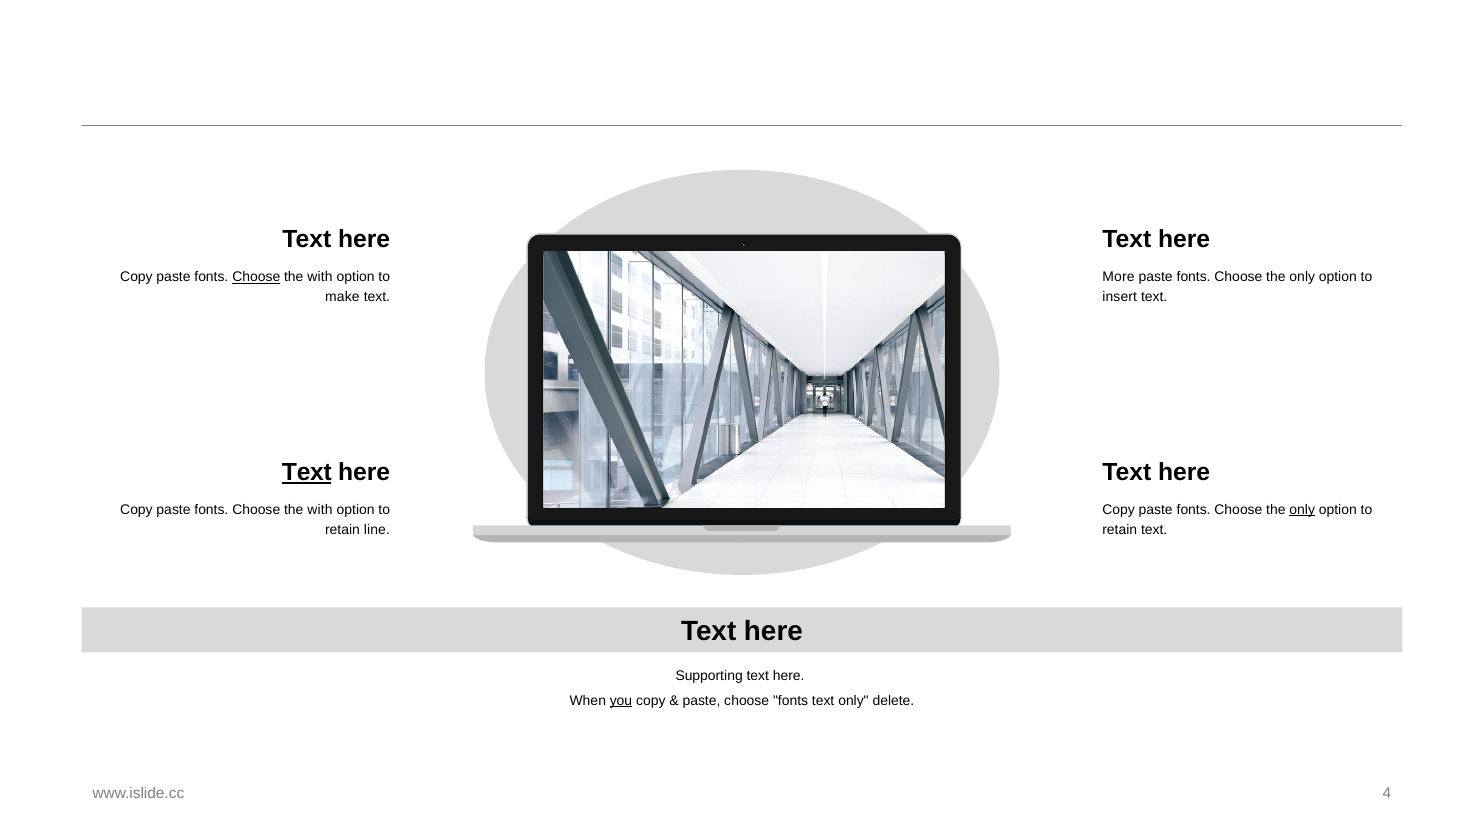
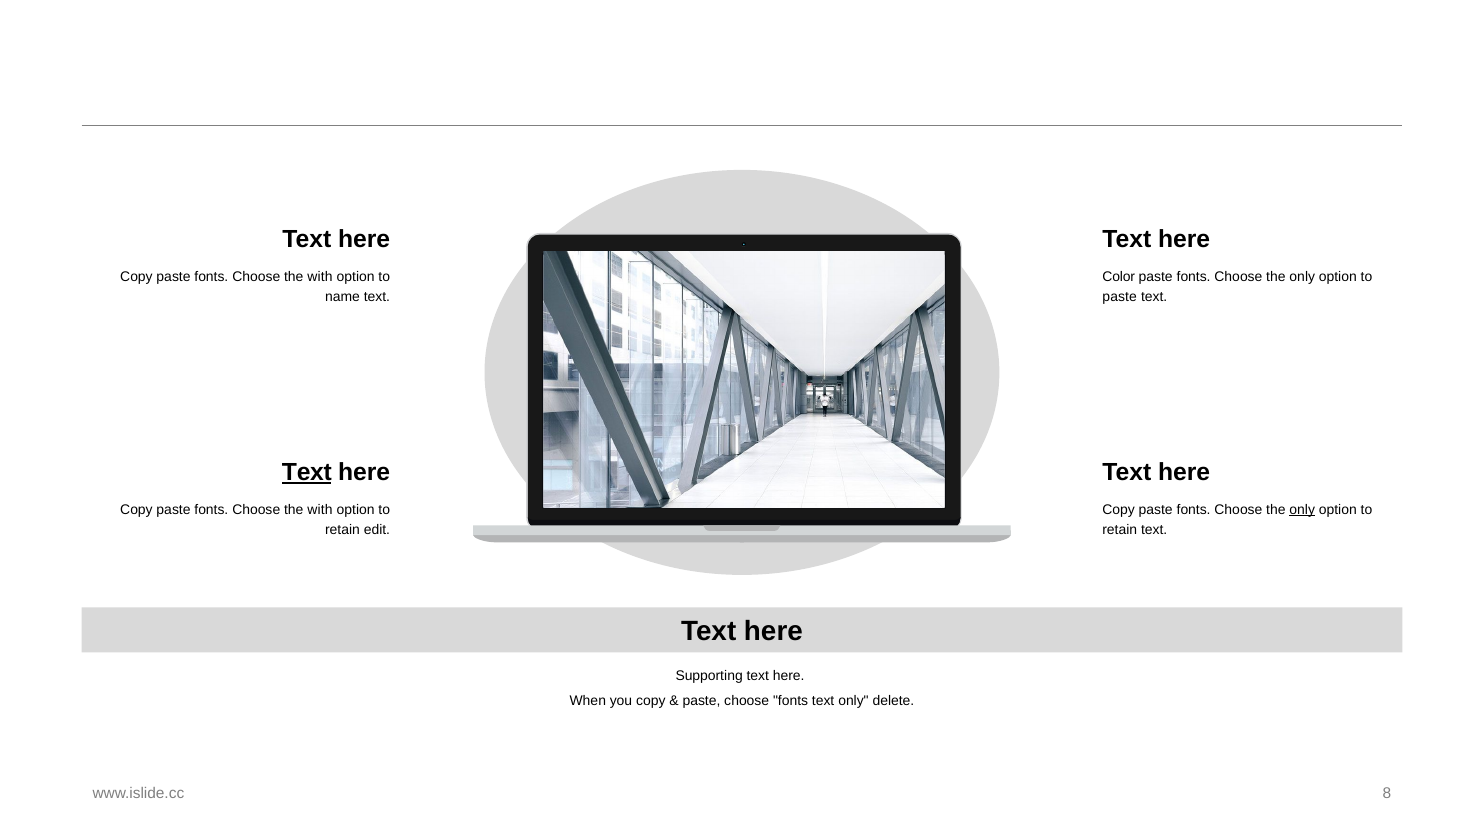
Choose underline: present -> none (256, 277)
More: More -> Color (1119, 277)
make: make -> name (343, 297)
insert: insert -> paste (1120, 297)
line: line -> edit (377, 530)
you underline: present -> none (621, 700)
4: 4 -> 8 (1387, 793)
